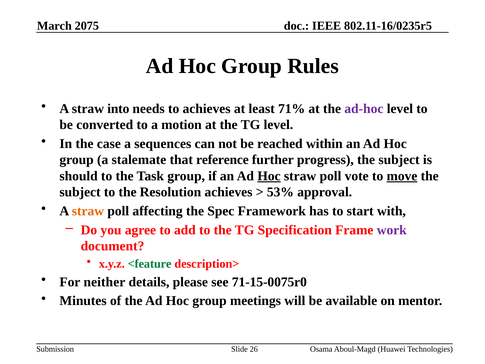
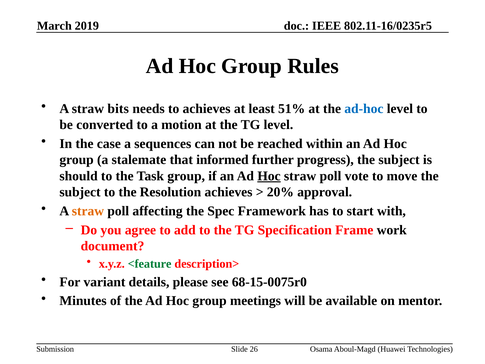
2075: 2075 -> 2019 (87, 26)
into: into -> bits (118, 108)
71%: 71% -> 51% (292, 108)
ad-hoc colour: purple -> blue (364, 108)
reference: reference -> informed (222, 160)
move underline: present -> none (402, 176)
53%: 53% -> 20% (280, 192)
work colour: purple -> black (392, 230)
neither: neither -> variant (104, 282)
71-15-0075r0: 71-15-0075r0 -> 68-15-0075r0 (269, 282)
